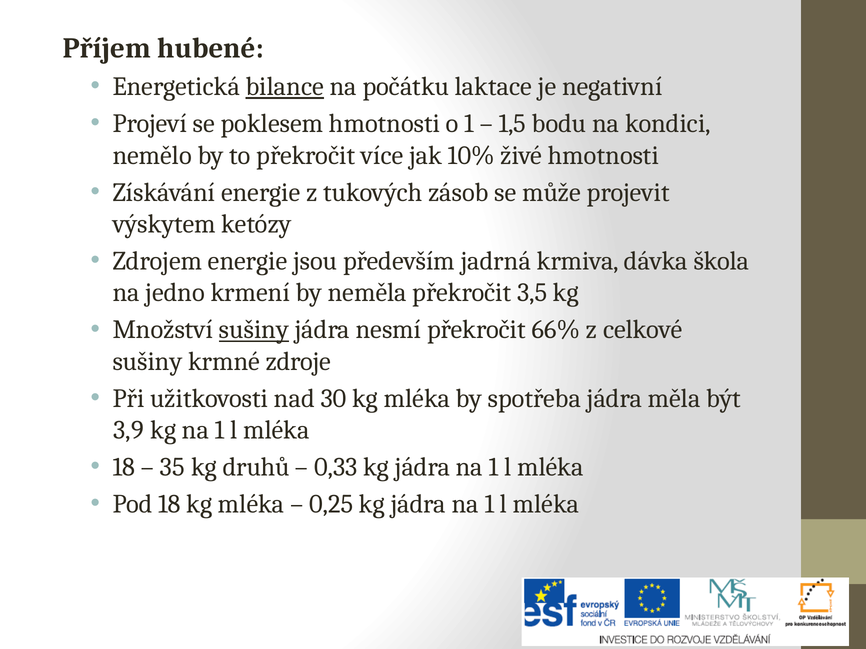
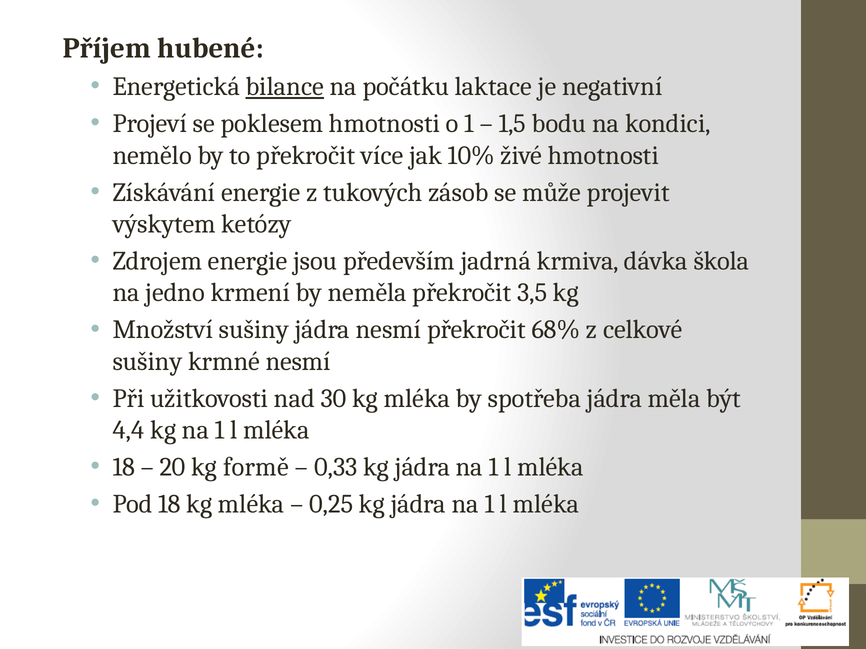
sušiny underline: present -> none (254, 330)
66%: 66% -> 68% (556, 330)
krmné zdroje: zdroje -> nesmí (298, 362)
3,9: 3,9 -> 4,4 (128, 431)
35: 35 -> 20 (173, 468)
druhů: druhů -> formě (256, 468)
